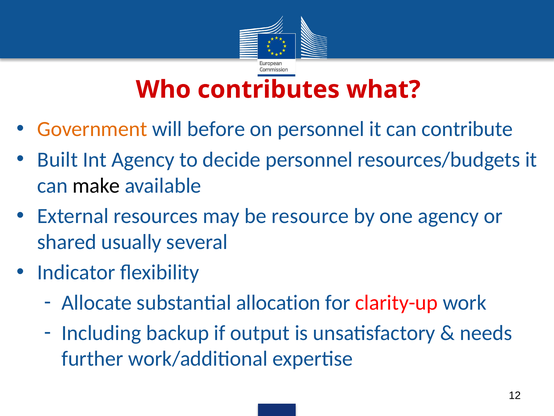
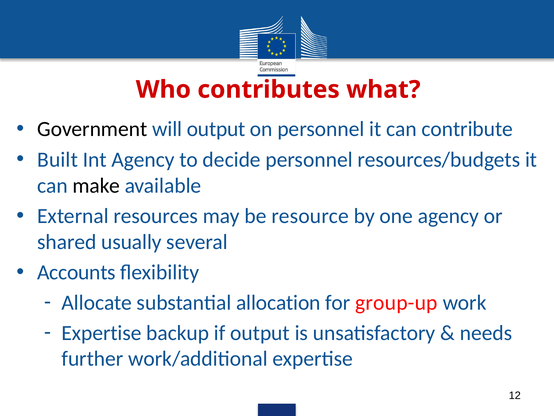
Government colour: orange -> black (92, 129)
will before: before -> output (216, 129)
Indicator: Indicator -> Accounts (76, 272)
clarity-up: clarity-up -> group-up (396, 302)
Including: Including -> Expertise (101, 333)
